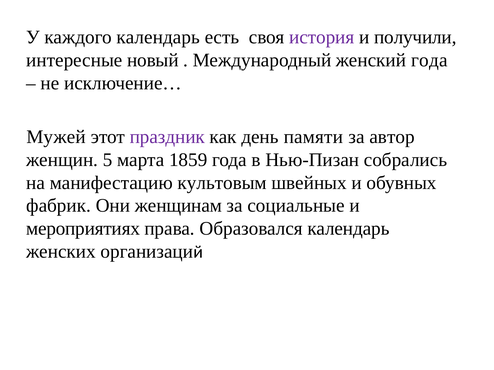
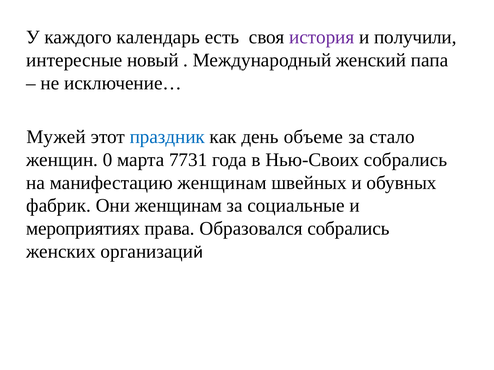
женский года: года -> папа (430, 60)
праздник colour: purple -> blue (167, 137)
памяти: памяти -> объеме (313, 137)
автор: автор -> стало (392, 137)
5: 5 -> 0 (108, 160)
1859: 1859 -> 7731 (188, 160)
Нью-Пизан: Нью-Пизан -> Нью-Своих (312, 160)
манифестацию культовым: культовым -> женщинам (222, 183)
Образовался календарь: календарь -> собрались (348, 229)
